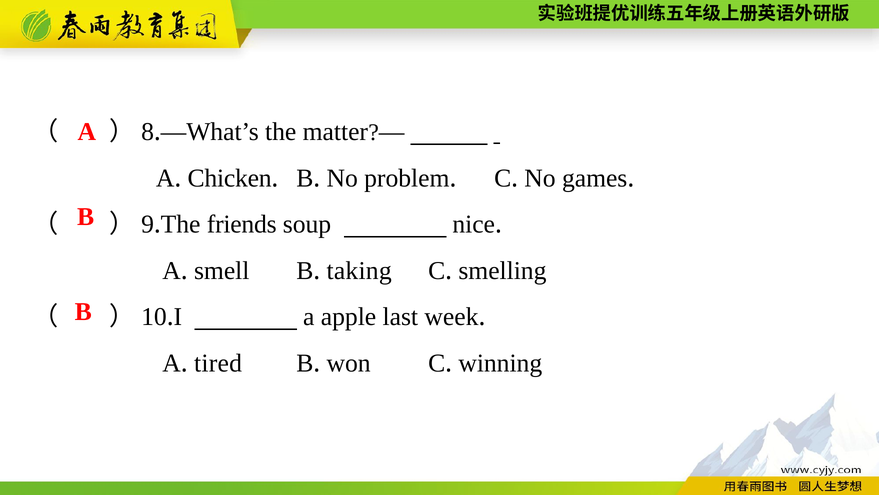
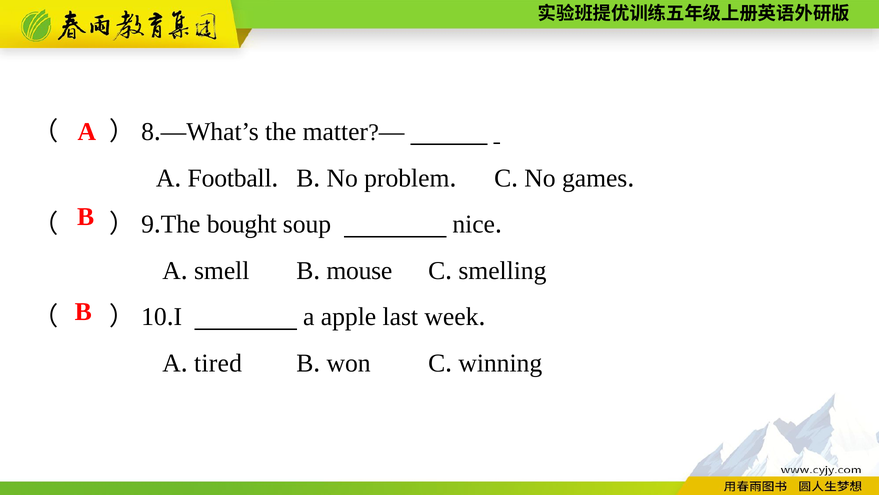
Chicken: Chicken -> Football (230, 178)
friends: friends -> bought (242, 224)
taking: taking -> mouse (359, 270)
